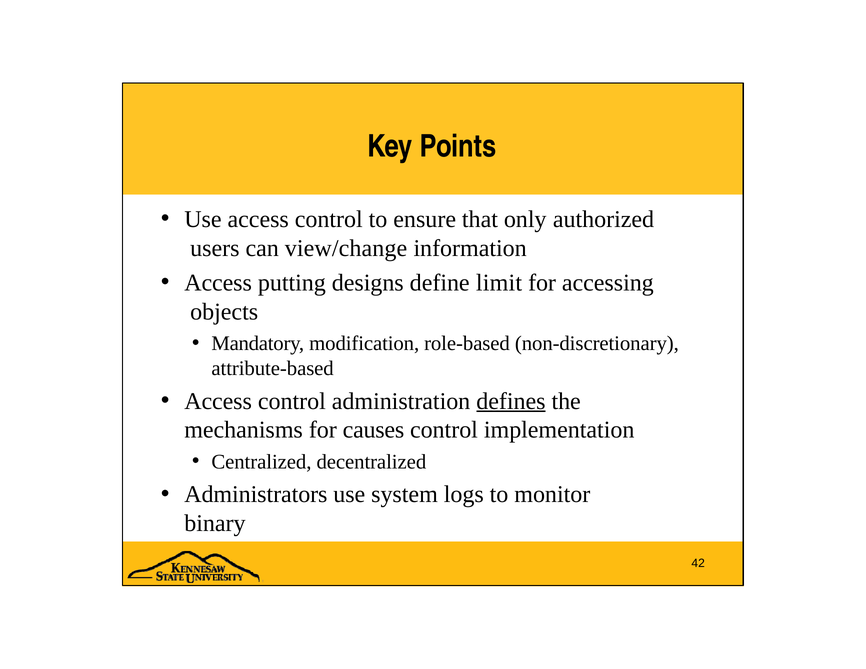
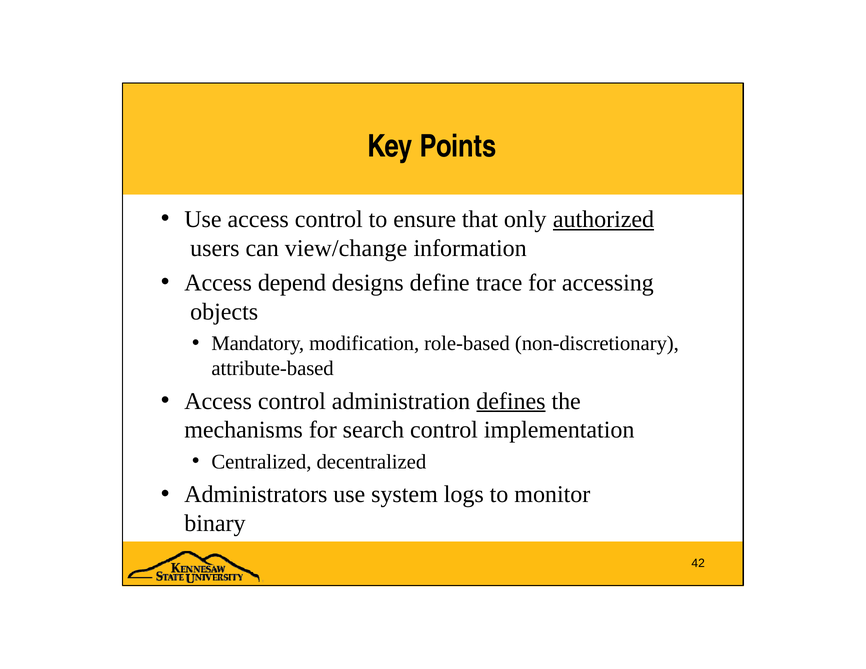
authorized underline: none -> present (603, 219)
putting: putting -> depend (292, 283)
limit: limit -> trace (499, 283)
causes: causes -> search (373, 430)
